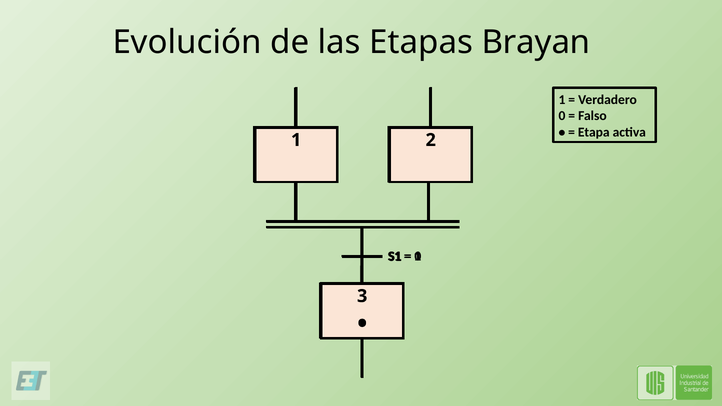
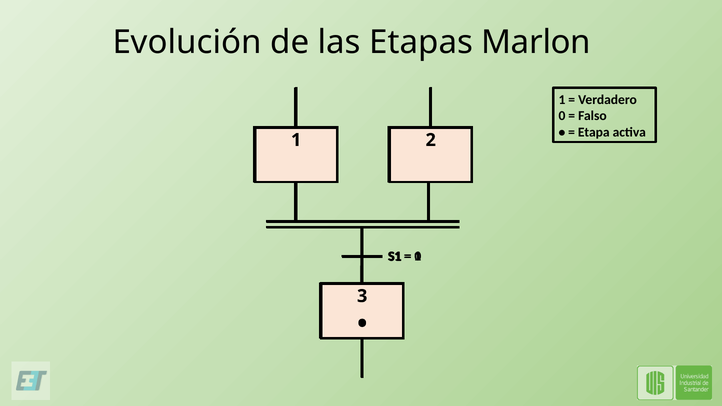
Brayan: Brayan -> Marlon (536, 42)
